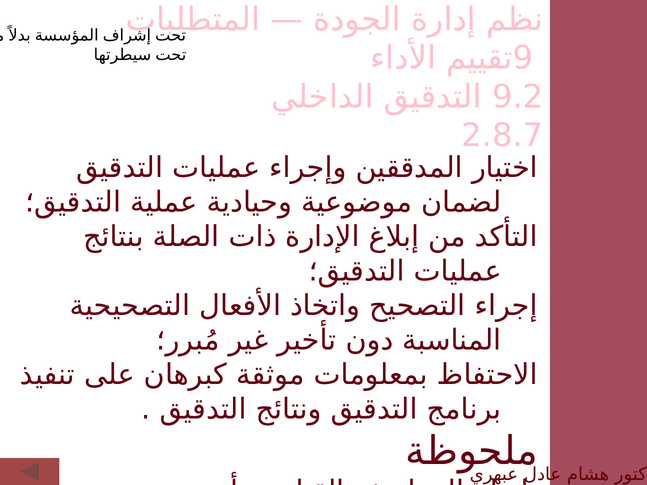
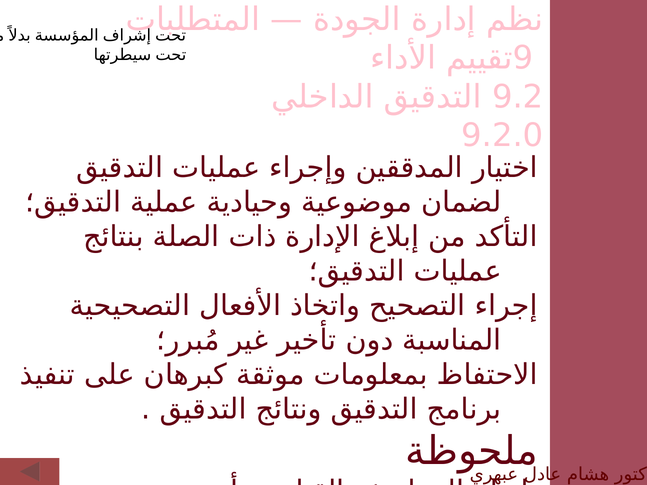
2.8.7: 2.8.7 -> 9.2.0 (502, 136)
